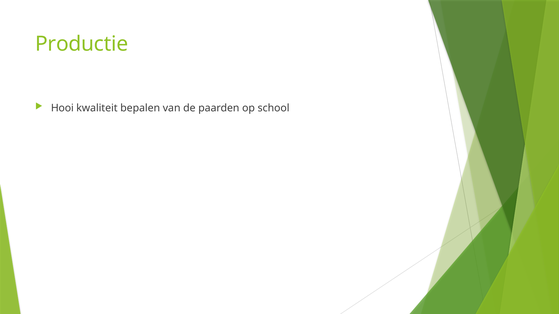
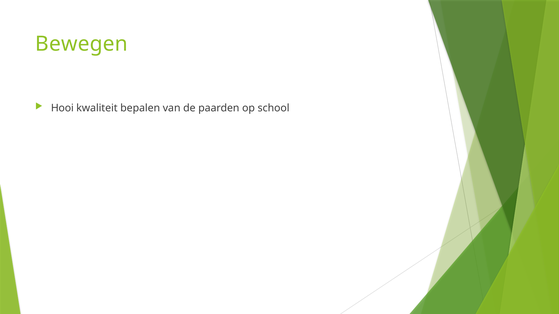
Productie: Productie -> Bewegen (81, 44)
